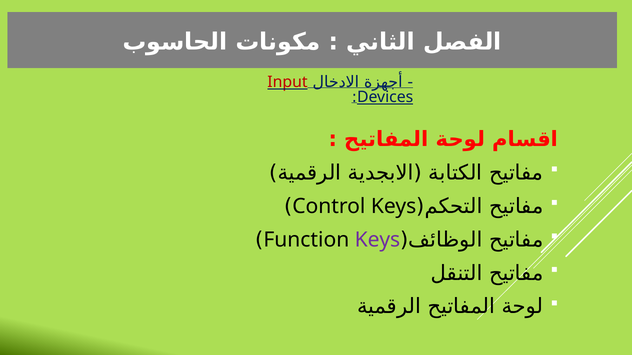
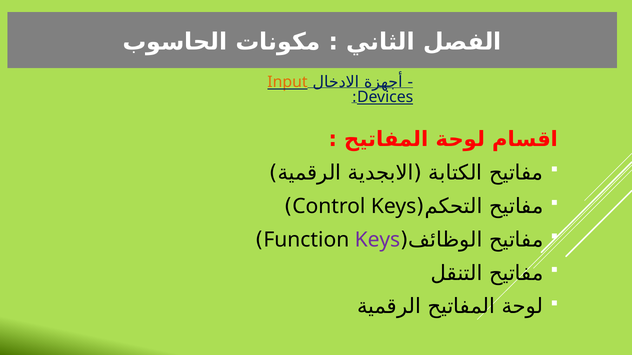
Input colour: red -> orange (287, 82)
